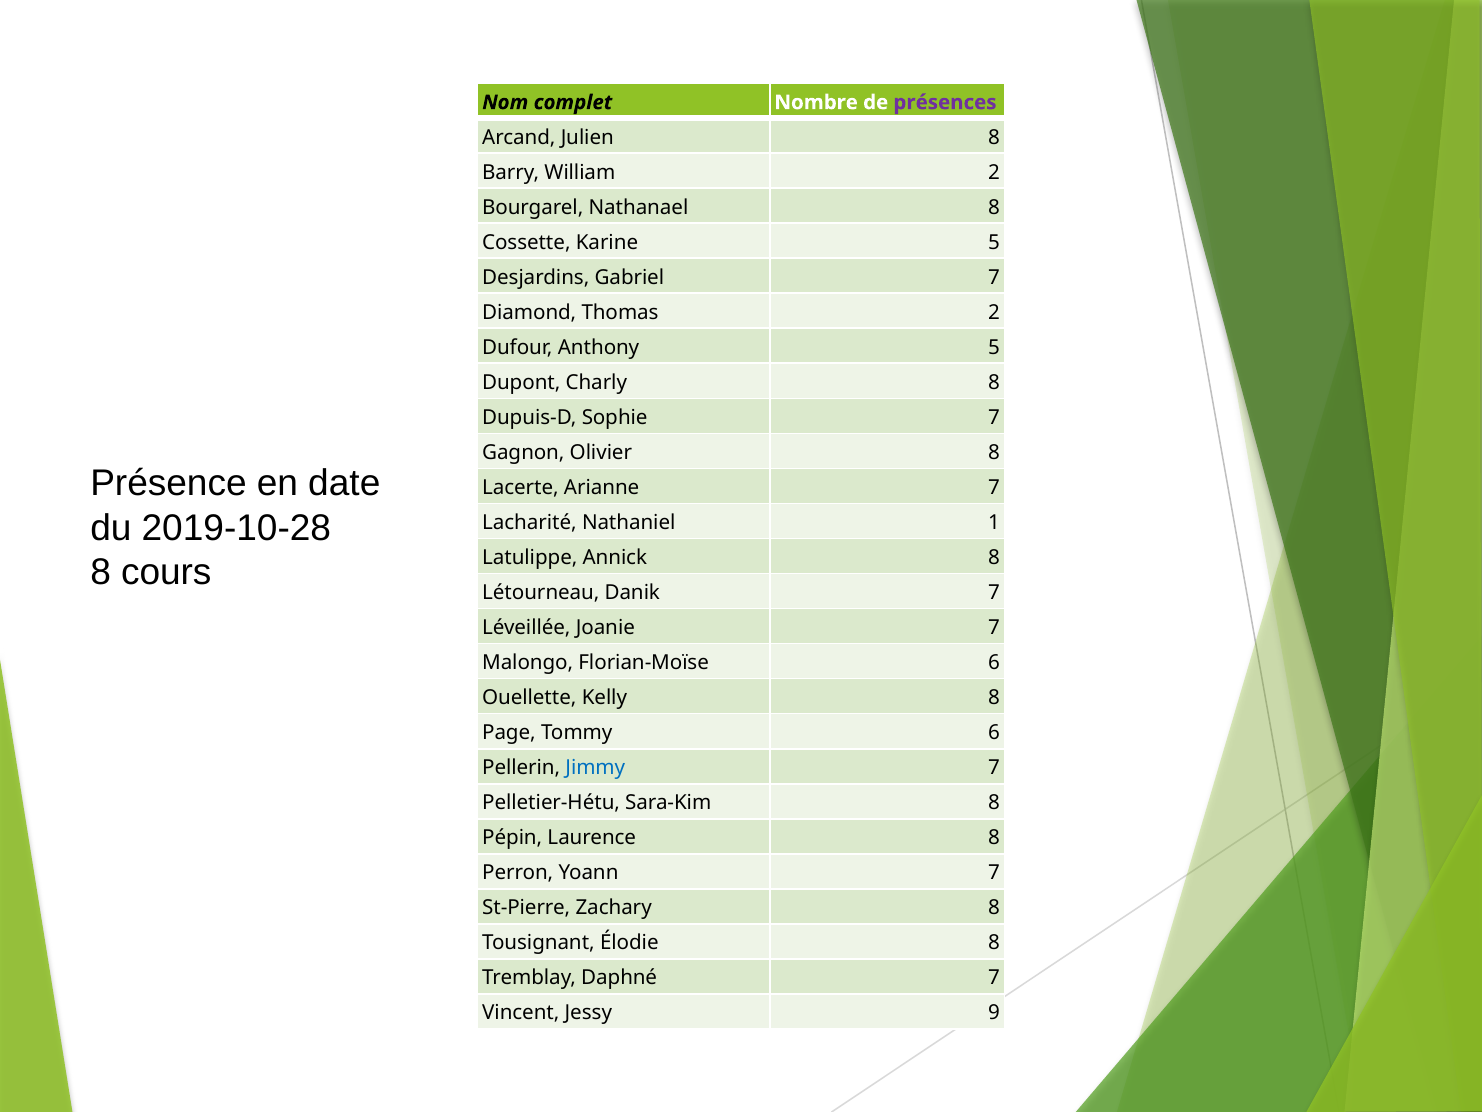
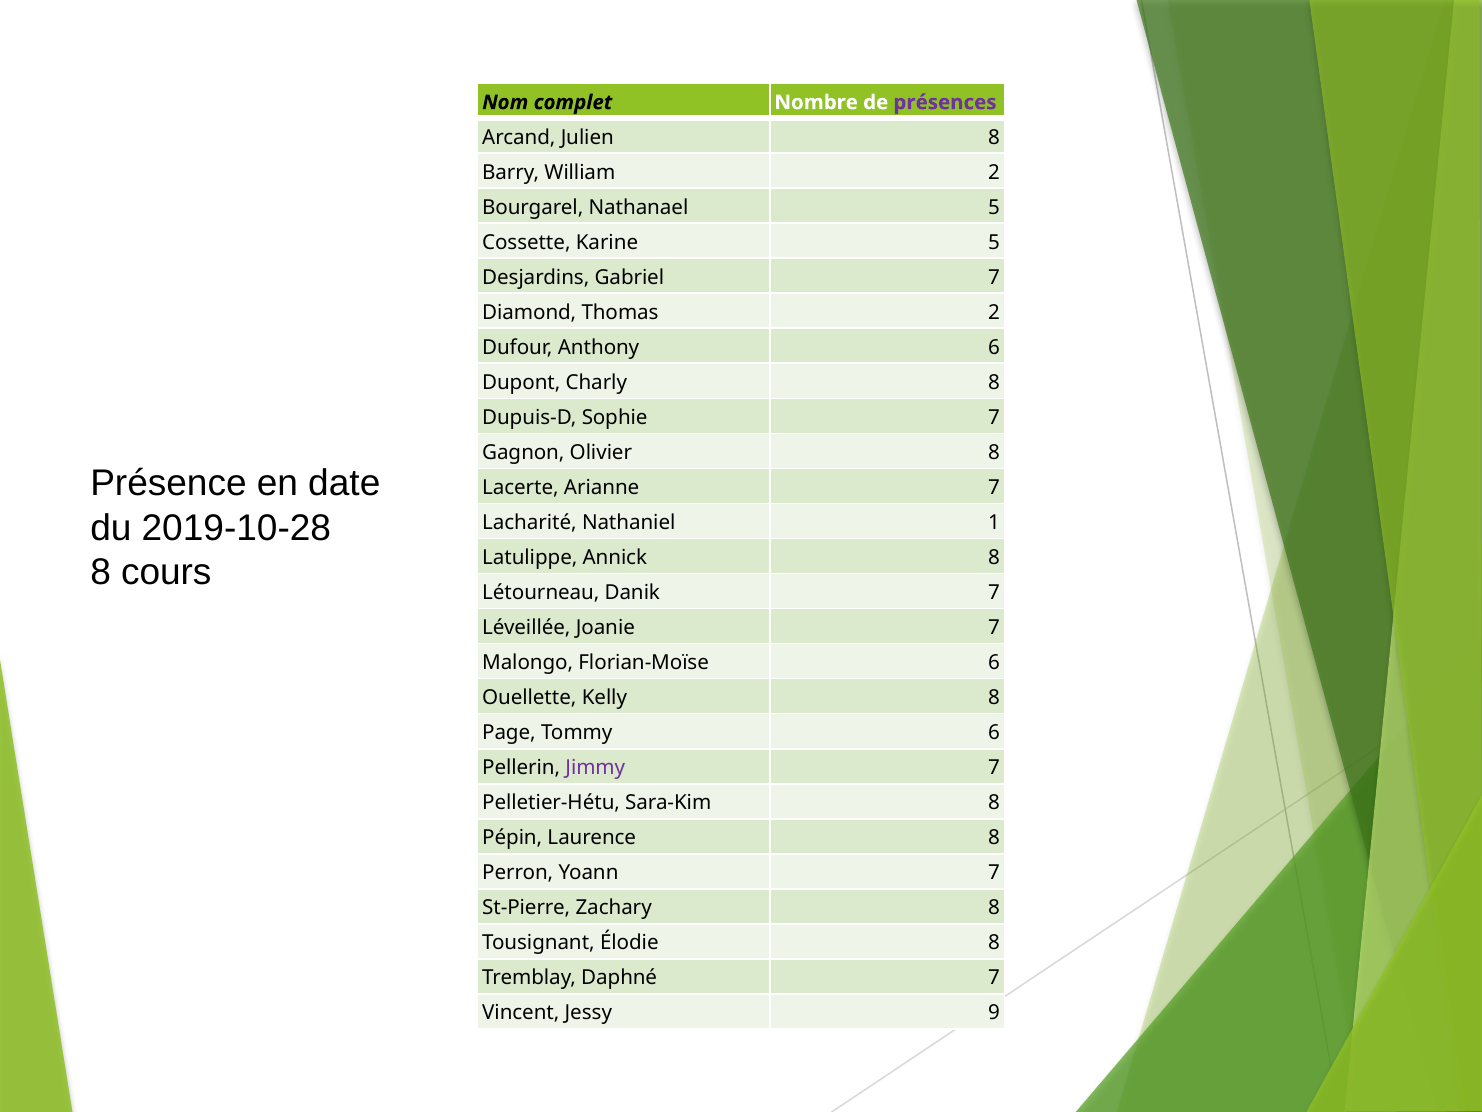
Nathanael 8: 8 -> 5 (994, 207)
Anthony 5: 5 -> 6 (994, 347)
Jimmy colour: blue -> purple (595, 768)
